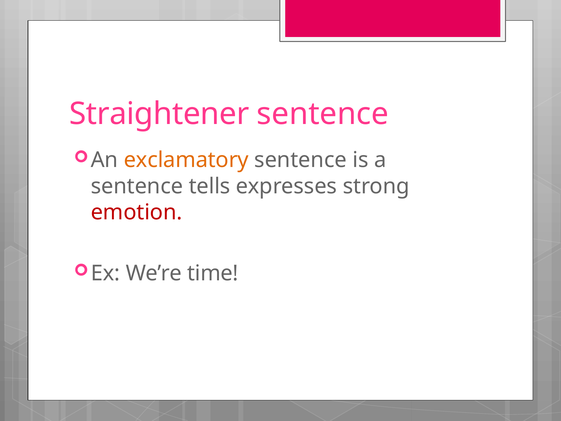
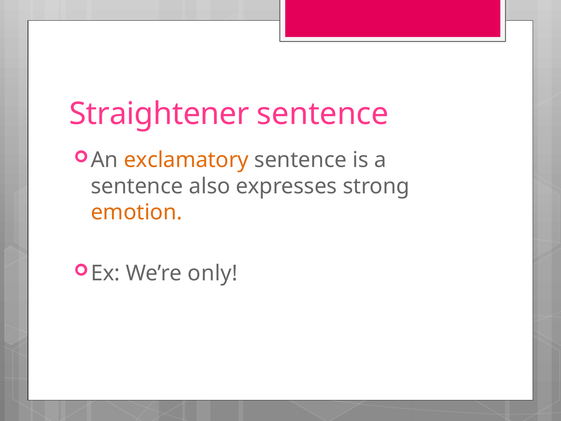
tells: tells -> also (210, 186)
emotion colour: red -> orange (137, 212)
time: time -> only (213, 273)
